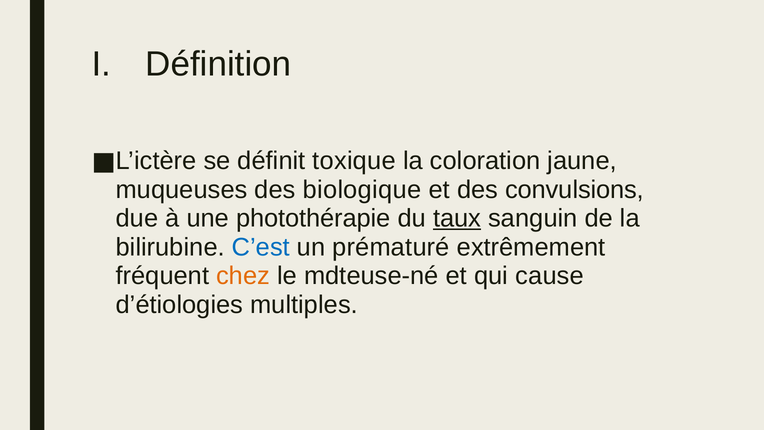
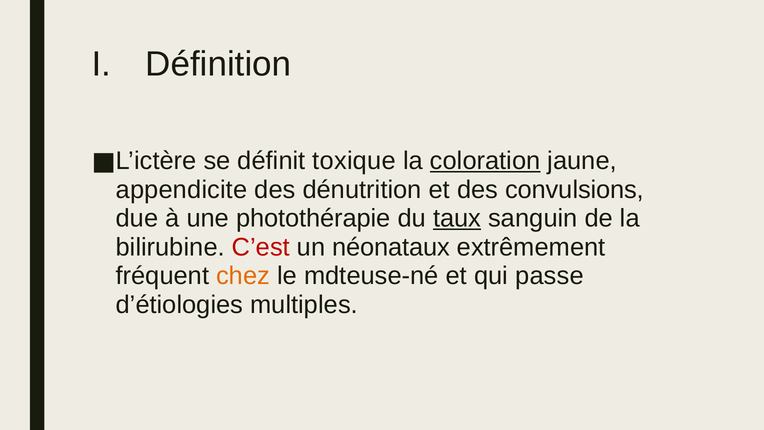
coloration underline: none -> present (485, 161)
muqueuses: muqueuses -> appendicite (182, 189)
biologique: biologique -> dénutrition (362, 189)
C’est colour: blue -> red (261, 247)
prématuré: prématuré -> néonataux (391, 247)
cause: cause -> passe (550, 276)
